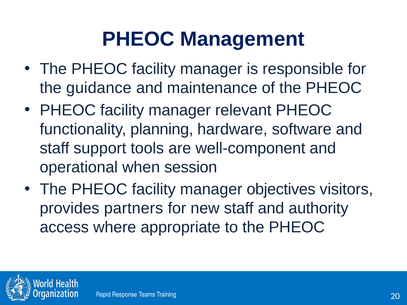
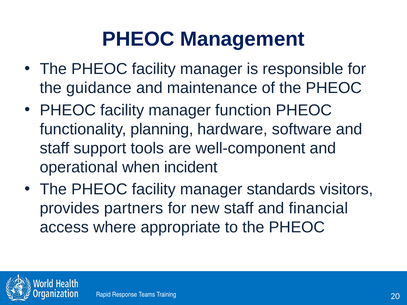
relevant: relevant -> function (243, 110)
session: session -> incident (191, 167)
objectives: objectives -> standards (281, 189)
authority: authority -> financial (318, 208)
